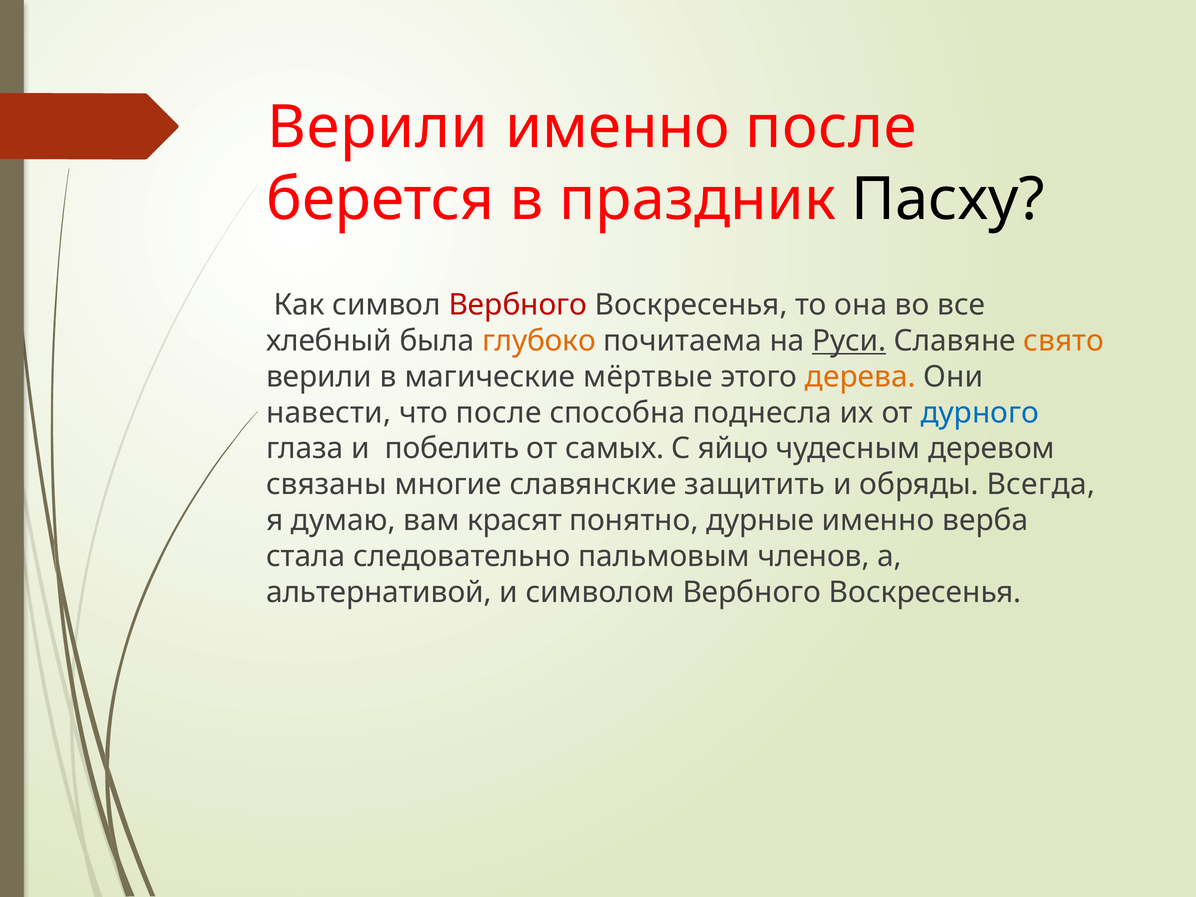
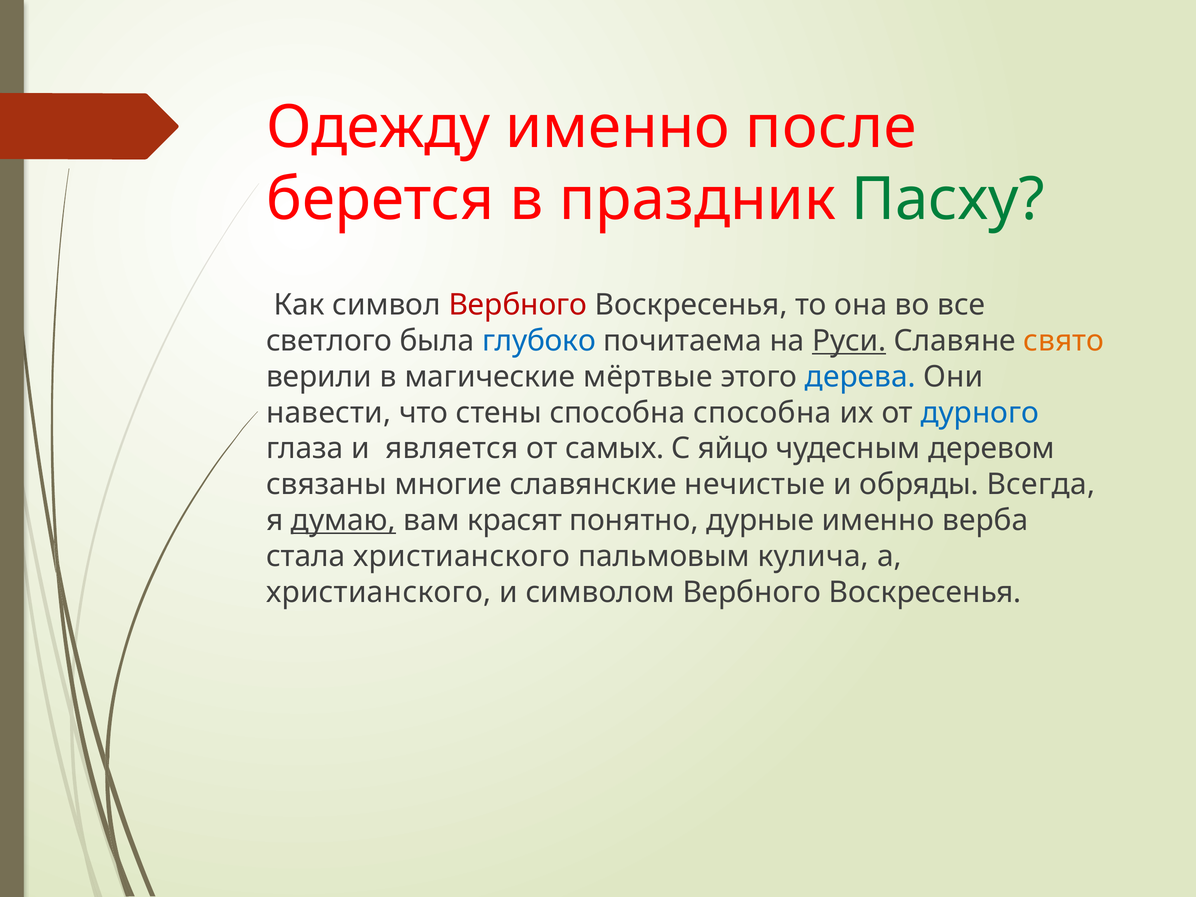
Верили: Верили -> Одежду (378, 128)
Пасху colour: black -> green (948, 199)
хлебный: хлебный -> светлого (329, 341)
глубоко colour: orange -> blue (539, 341)
дерева colour: orange -> blue (860, 377)
что после: после -> стены (499, 413)
способна поднесла: поднесла -> способна (762, 413)
побелить: побелить -> является (452, 449)
защитить: защитить -> нечистые (755, 484)
думаю underline: none -> present (343, 520)
стала следовательно: следовательно -> христианского (462, 556)
членов: членов -> кулича (813, 556)
альтернативой: альтернативой -> христианского (379, 592)
